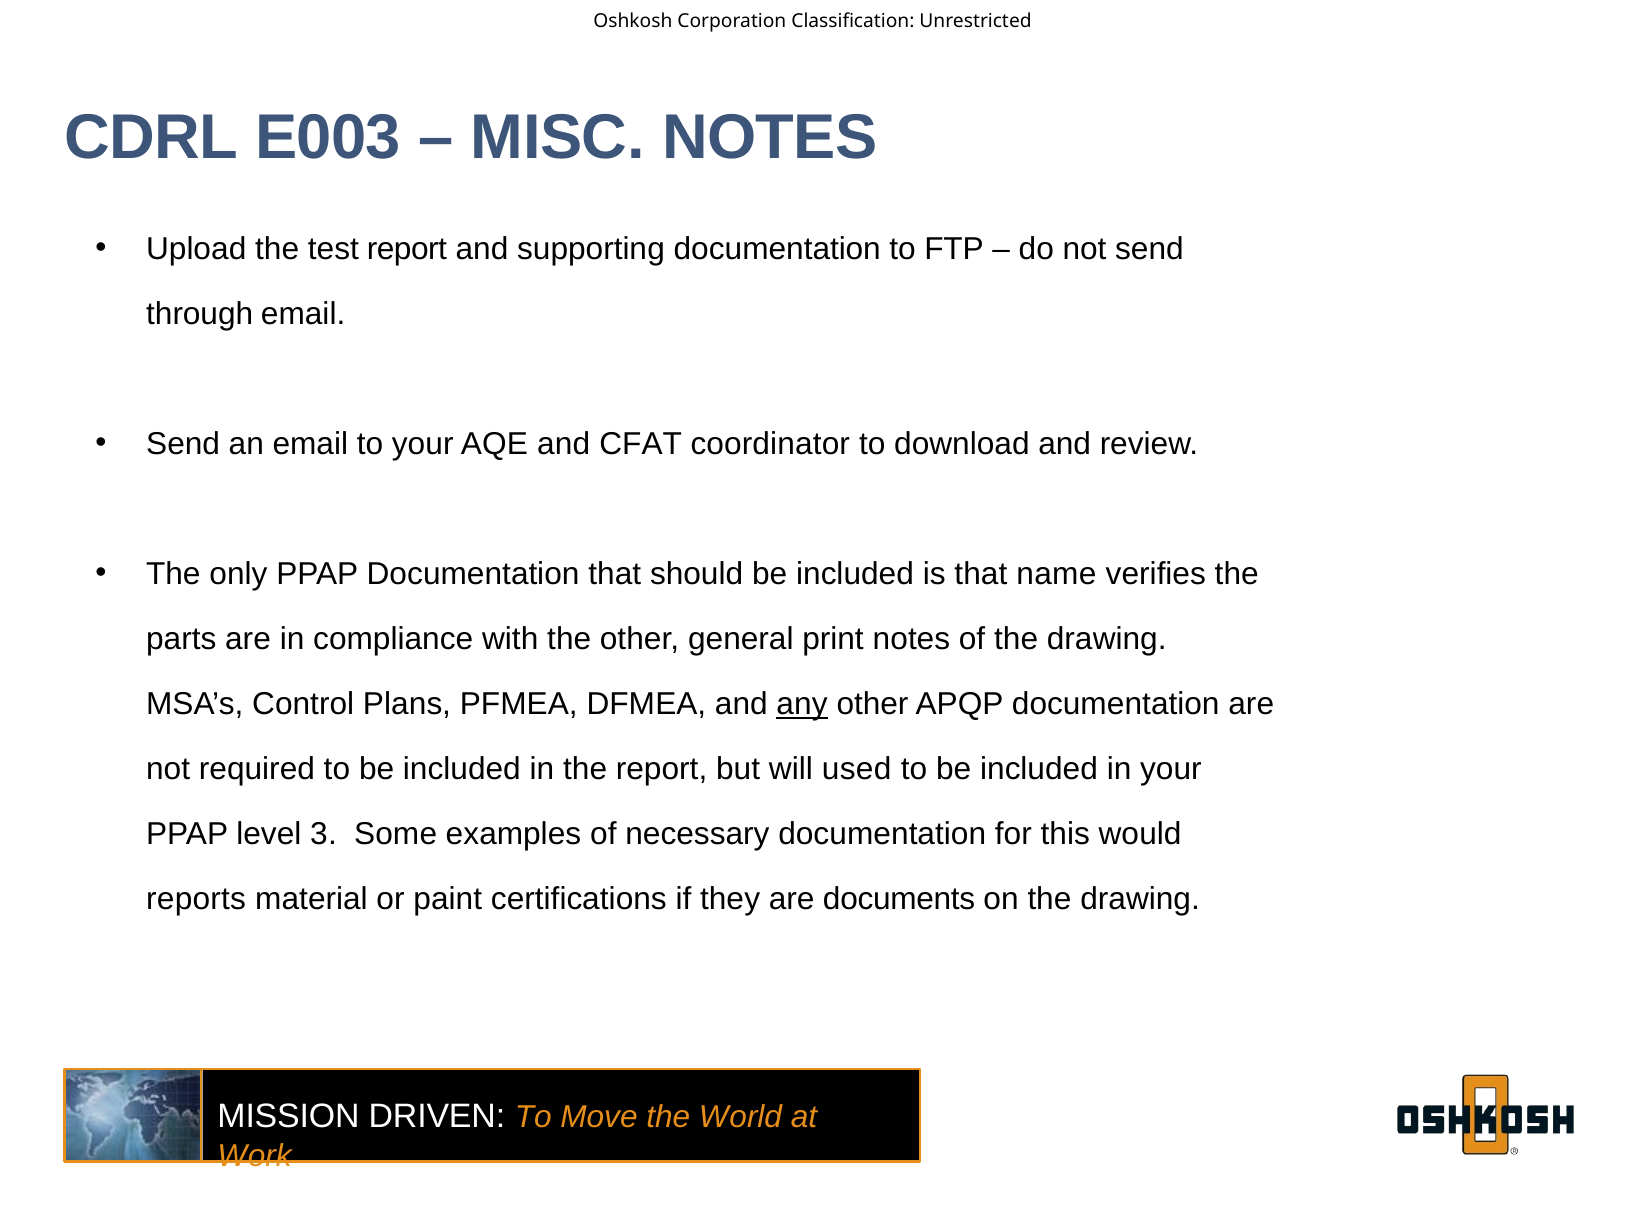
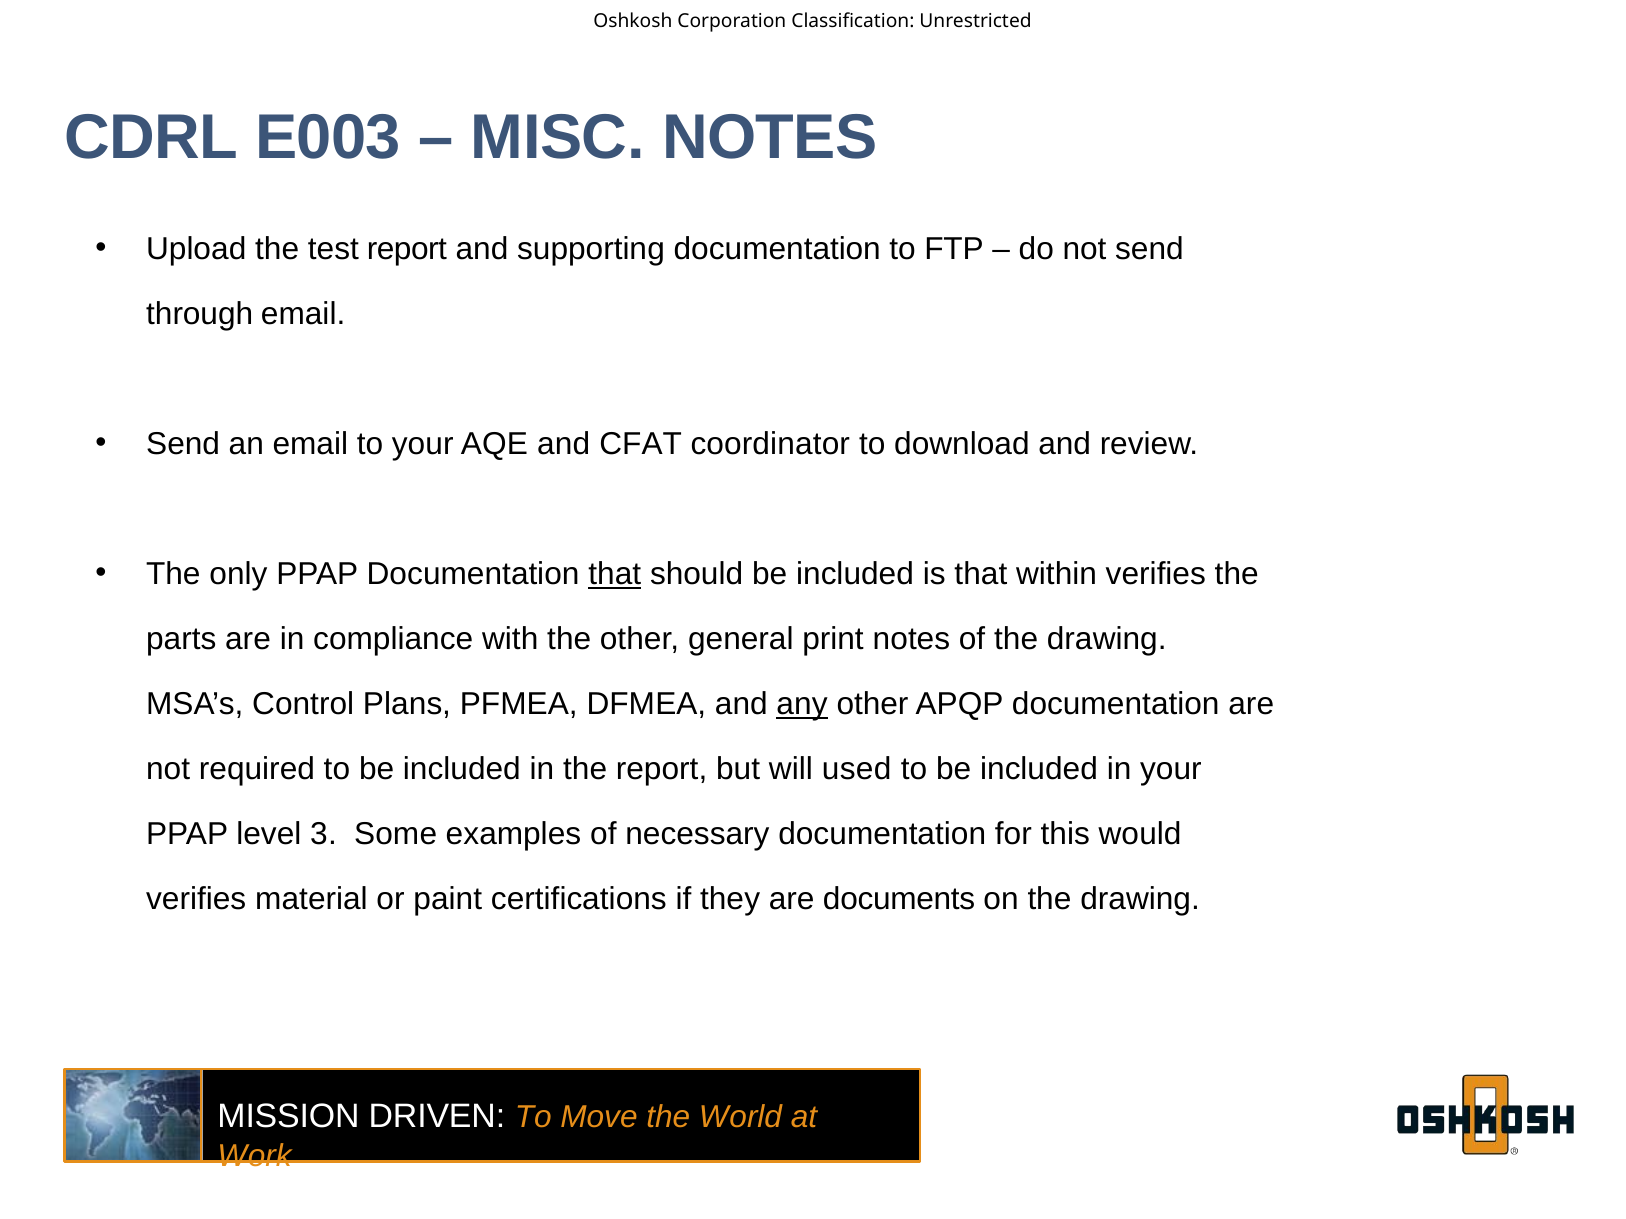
that underline: none -> present (615, 574)
name: name -> within (1057, 574)
reports: reports -> verifies (196, 900)
